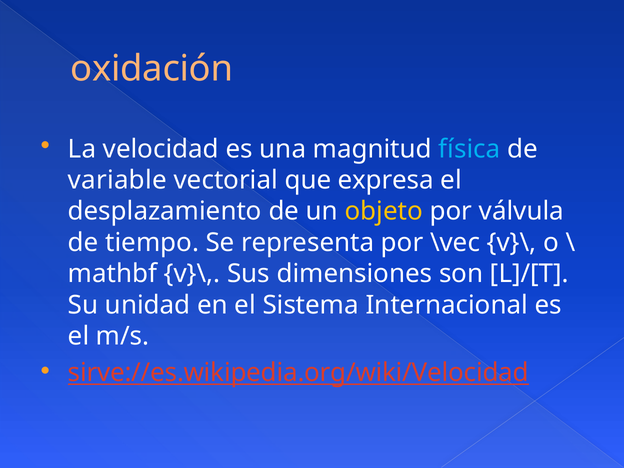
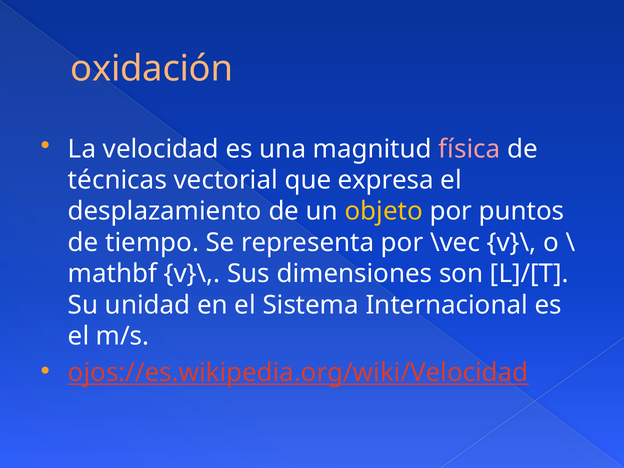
física colour: light blue -> pink (469, 149)
variable: variable -> técnicas (117, 180)
válvula: válvula -> puntos (521, 211)
sirve://es.wikipedia.org/wiki/Velocidad: sirve://es.wikipedia.org/wiki/Velocidad -> ojos://es.wikipedia.org/wiki/Velocidad (298, 373)
